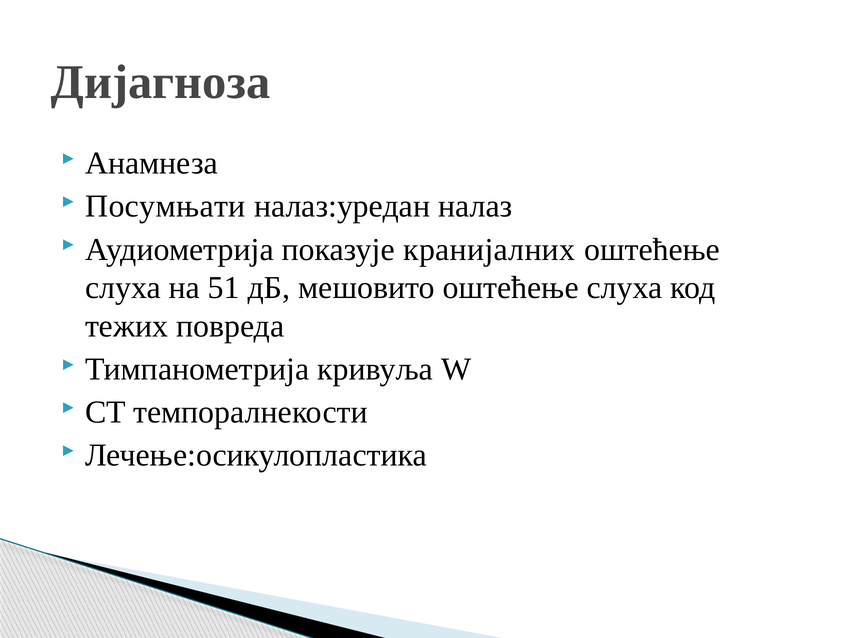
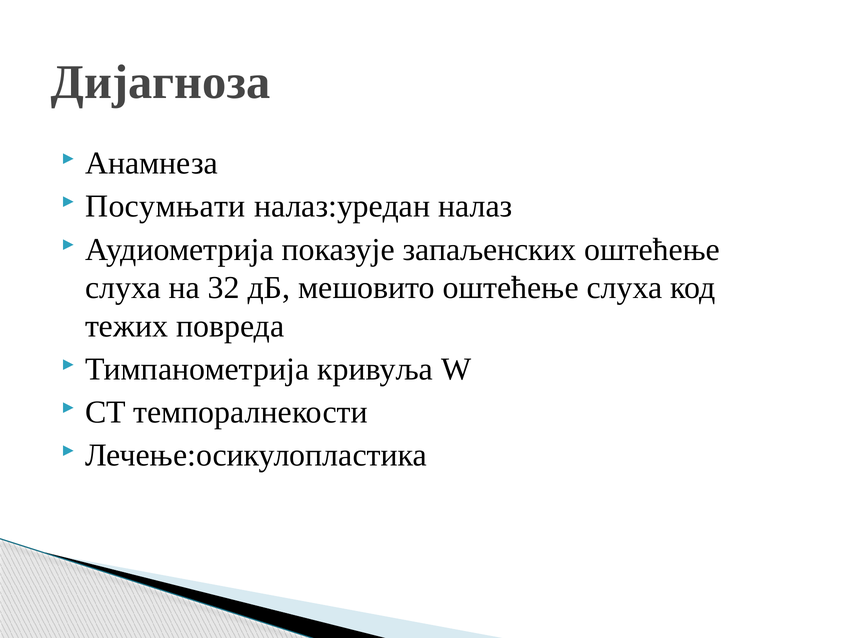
кранијалних: кранијалних -> запаљенских (490, 250)
51: 51 -> 32 (224, 288)
